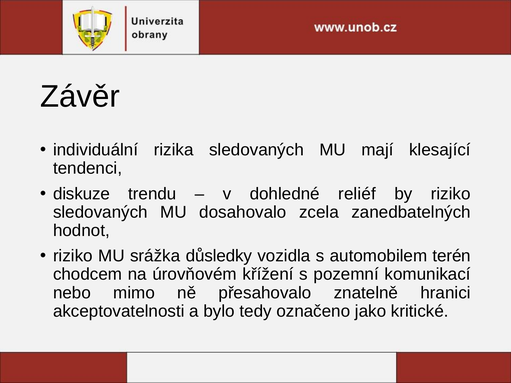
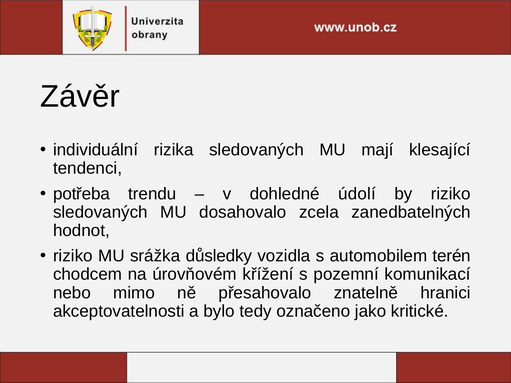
diskuze: diskuze -> potřeba (81, 194)
reliéf: reliéf -> údolí (357, 194)
